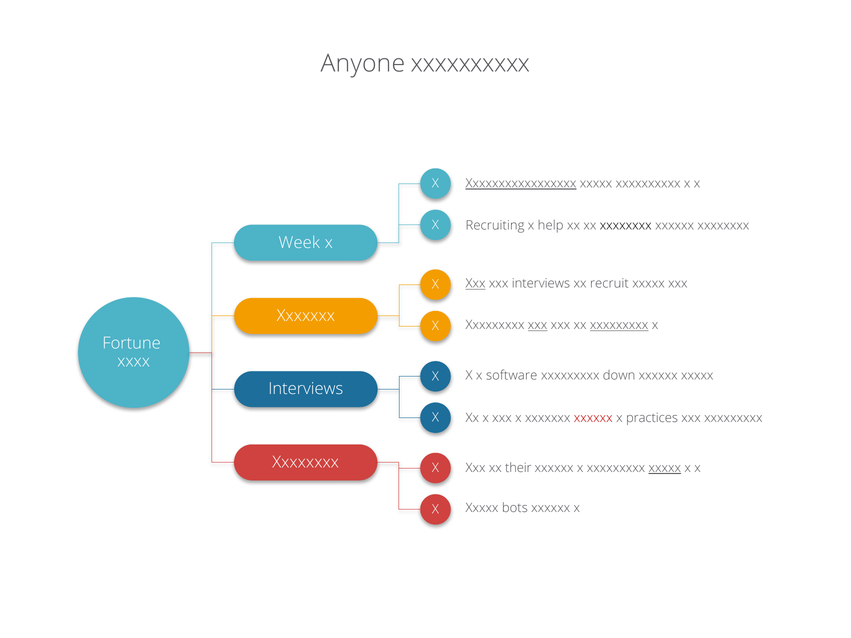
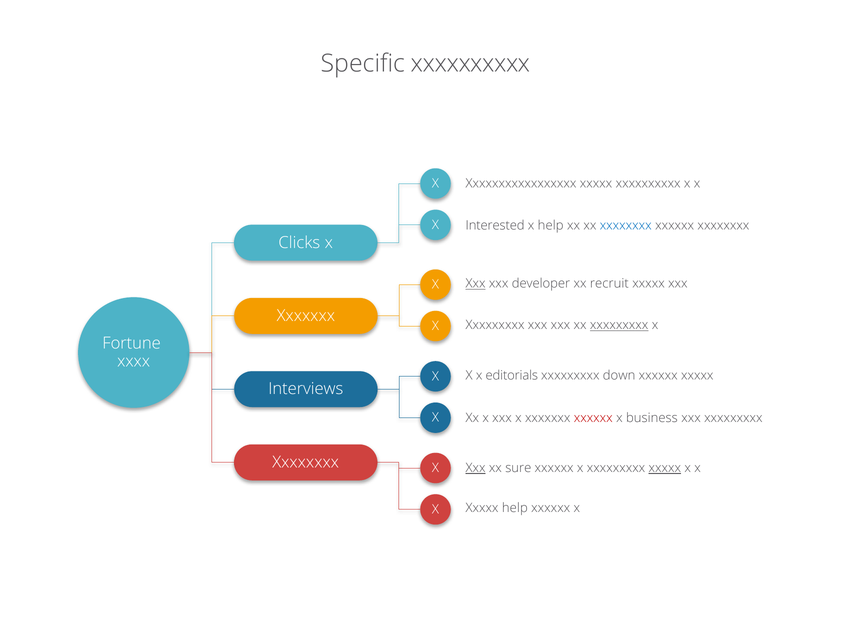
Anyone: Anyone -> Specific (363, 64)
Xxxxxxxxxxxxxxxxx underline: present -> none (521, 183)
Recruiting: Recruiting -> Interested (495, 226)
xxxxxxxx colour: black -> blue (626, 226)
Week: Week -> Clicks (299, 243)
xxx interviews: interviews -> developer (541, 284)
xxx underline: present -> none (538, 325)
software: software -> editorials (512, 375)
practices: practices -> business (652, 418)
Xxx underline: none -> present (476, 468)
their: their -> sure (518, 468)
Xxxxx bots: bots -> help (515, 508)
